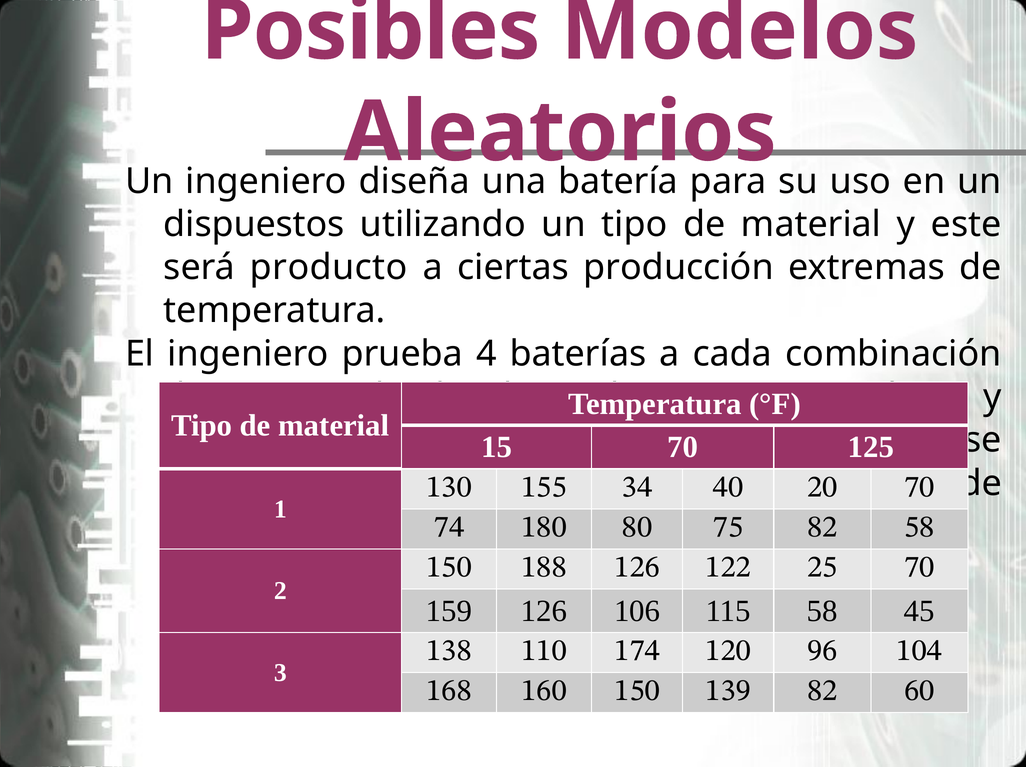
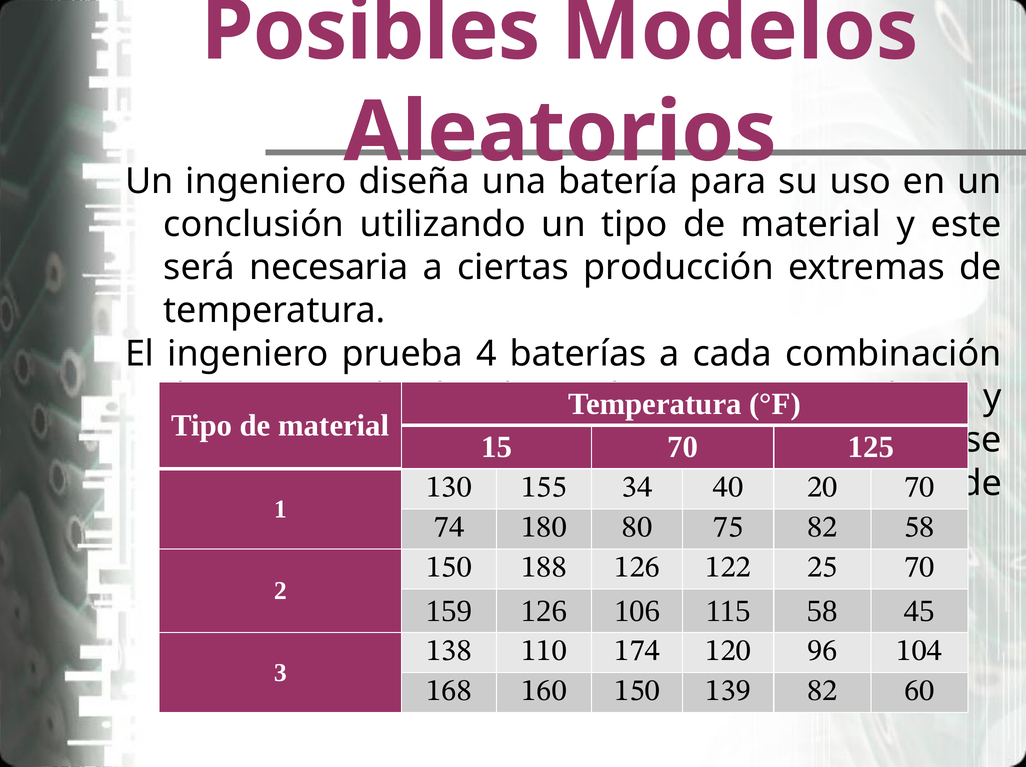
dispuestos: dispuestos -> conclusión (254, 224)
producto: producto -> necesaria (329, 268)
